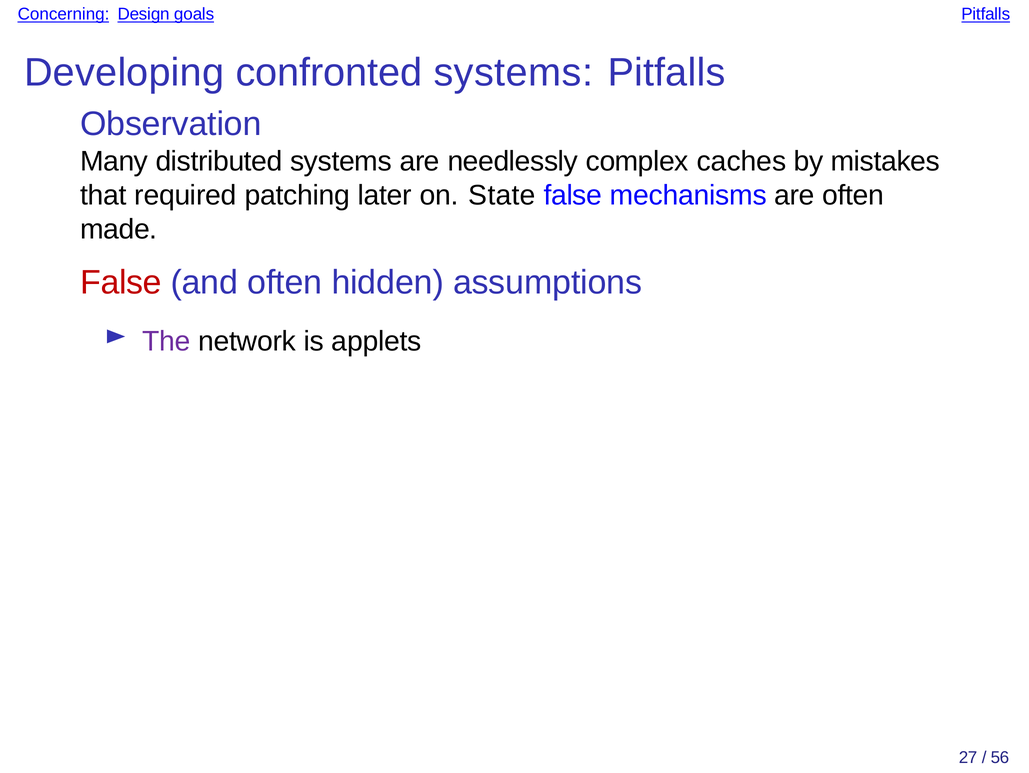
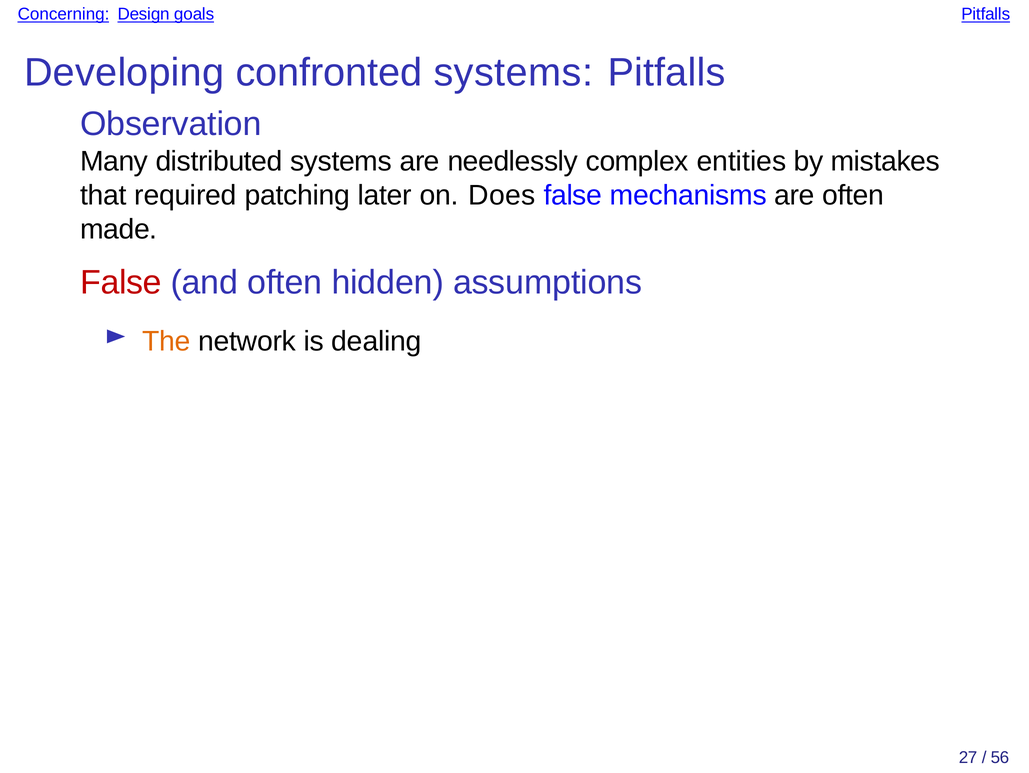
caches: caches -> entities (741, 161)
State: State -> Does (502, 195)
The colour: purple -> orange (166, 341)
applets: applets -> dealing (376, 341)
